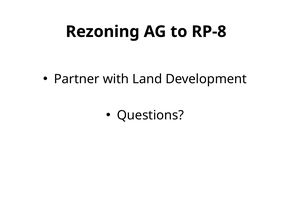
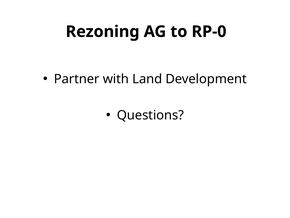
RP-8: RP-8 -> RP-0 (209, 32)
